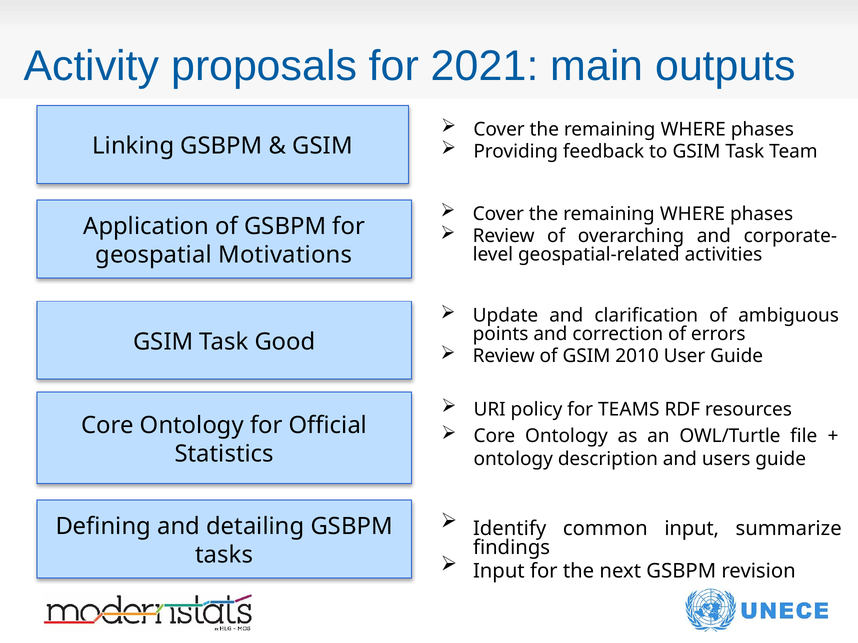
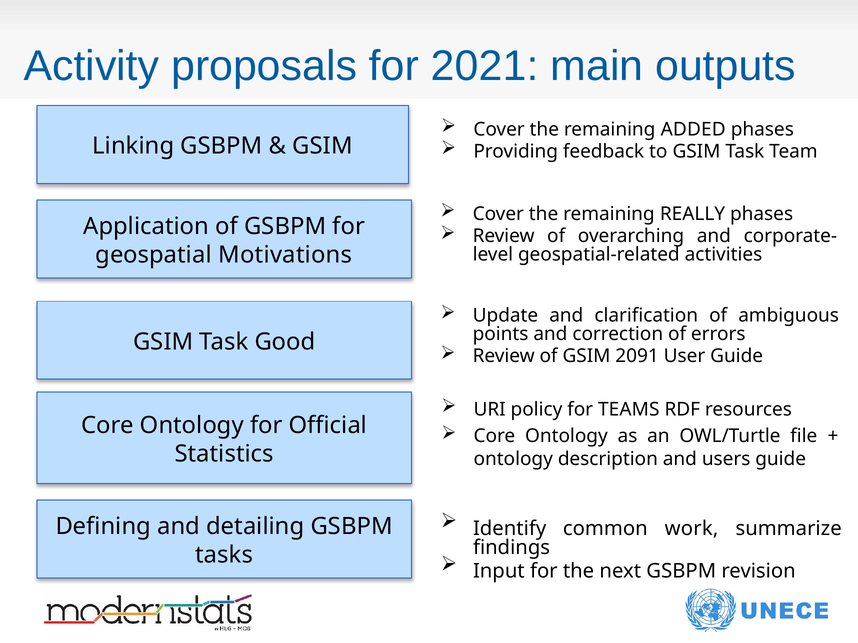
WHERE: WHERE -> ADDED (693, 130)
WHERE: WHERE -> REALLY (693, 214)
2010: 2010 -> 2091 (637, 356)
common input: input -> work (692, 529)
